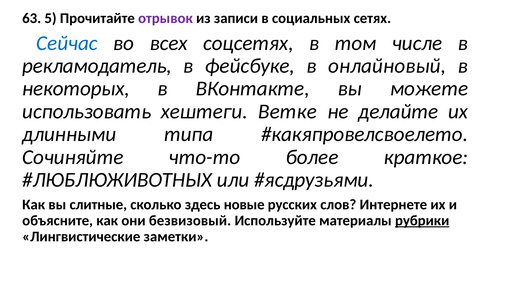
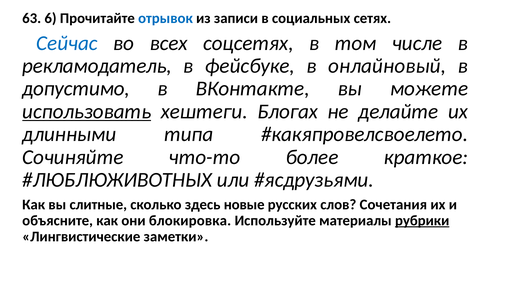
5: 5 -> 6 (51, 18)
отрывок colour: purple -> blue (165, 18)
некоторых: некоторых -> допустимо (76, 89)
использовать underline: none -> present (87, 112)
Ветке: Ветке -> Блогах (288, 112)
Интернете: Интернете -> Сочетания (393, 205)
безвизовый: безвизовый -> блокировка (190, 221)
